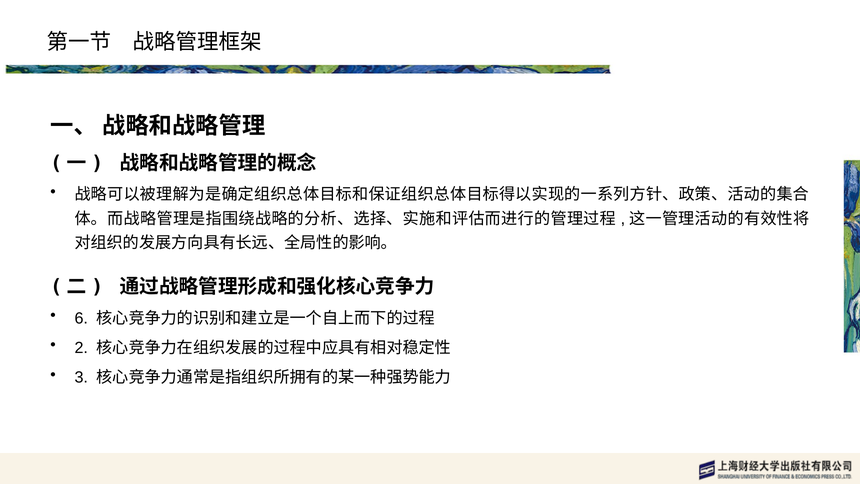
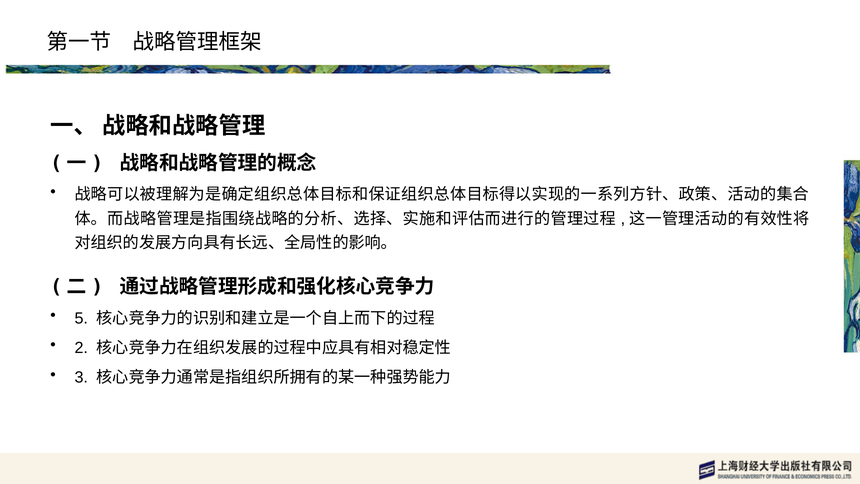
6: 6 -> 5 (81, 318)
